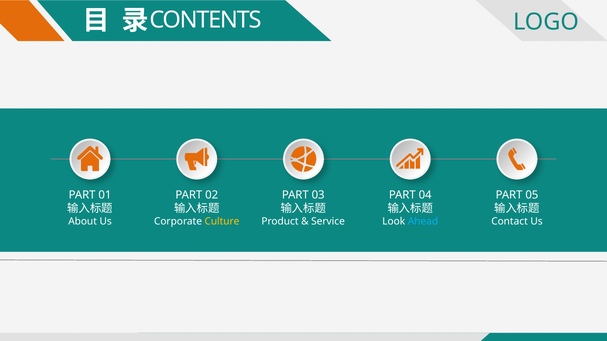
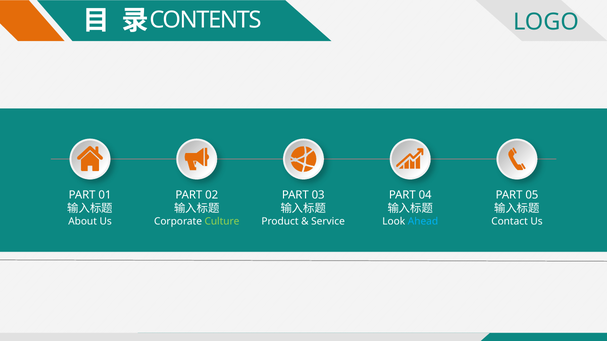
Culture colour: yellow -> light green (222, 222)
